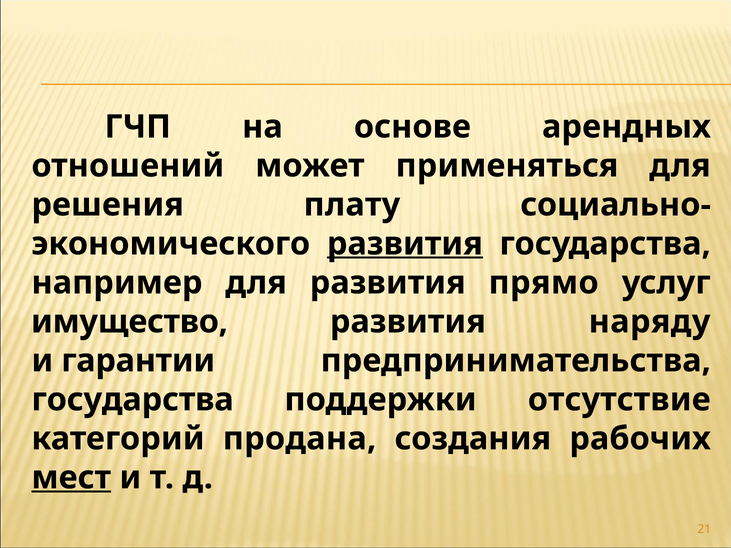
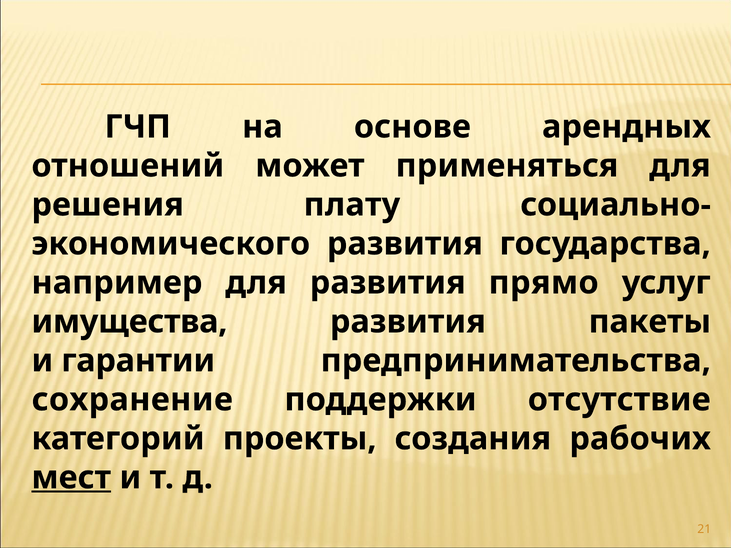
развития underline: present -> none (405, 244)
имущество: имущество -> имущества (129, 322)
наряду: наряду -> пакеты (650, 322)
государства: государства -> сохранение (132, 400)
продана: продана -> проекты (300, 439)
